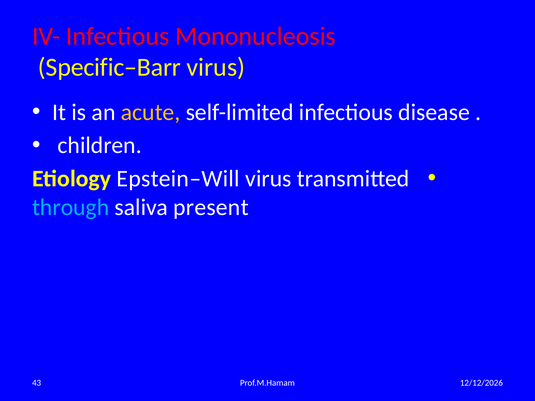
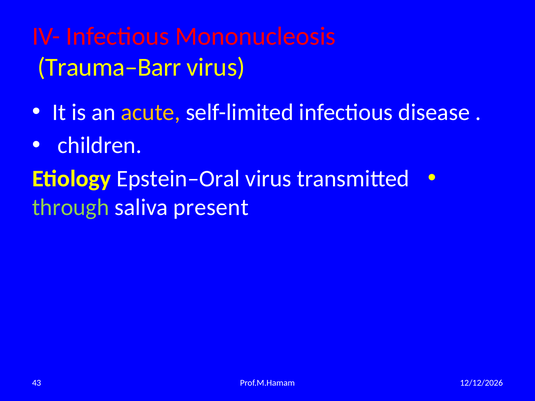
Specific–Barr: Specific–Barr -> Trauma–Barr (109, 67)
Epstein–Will: Epstein–Will -> Epstein–Oral (178, 179)
through colour: light blue -> light green (71, 207)
